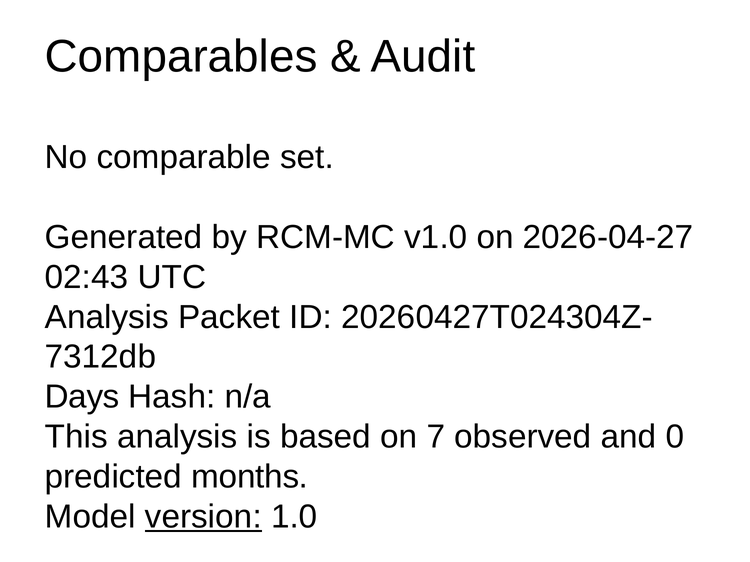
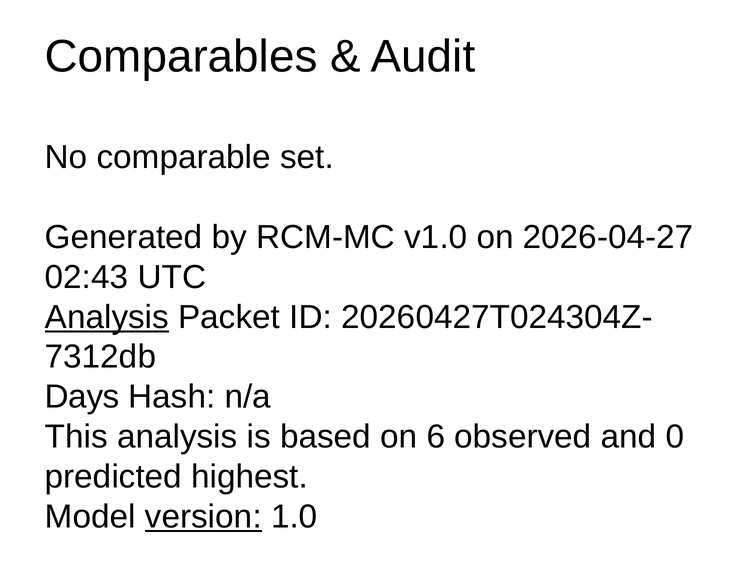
Analysis underline: none -> present (107, 317)
7: 7 -> 6 (436, 437)
months: months -> highest (250, 477)
